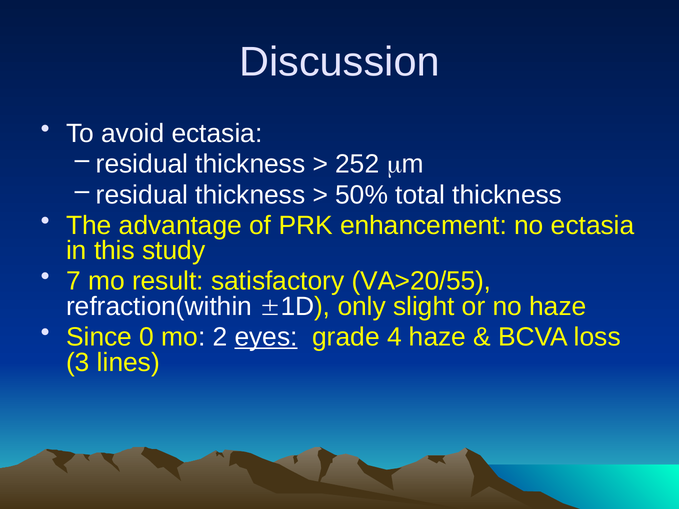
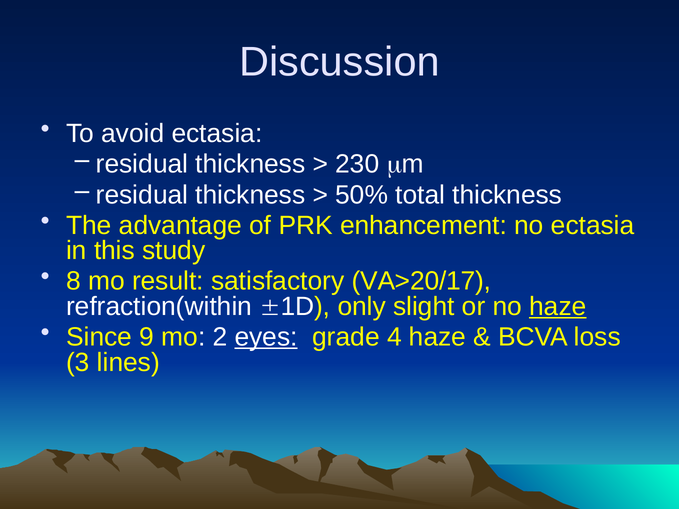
252: 252 -> 230 (357, 164)
7: 7 -> 8 (74, 281)
VA>20/55: VA>20/55 -> VA>20/17 (421, 281)
haze underline: none -> present (558, 307)
0: 0 -> 9 (147, 337)
